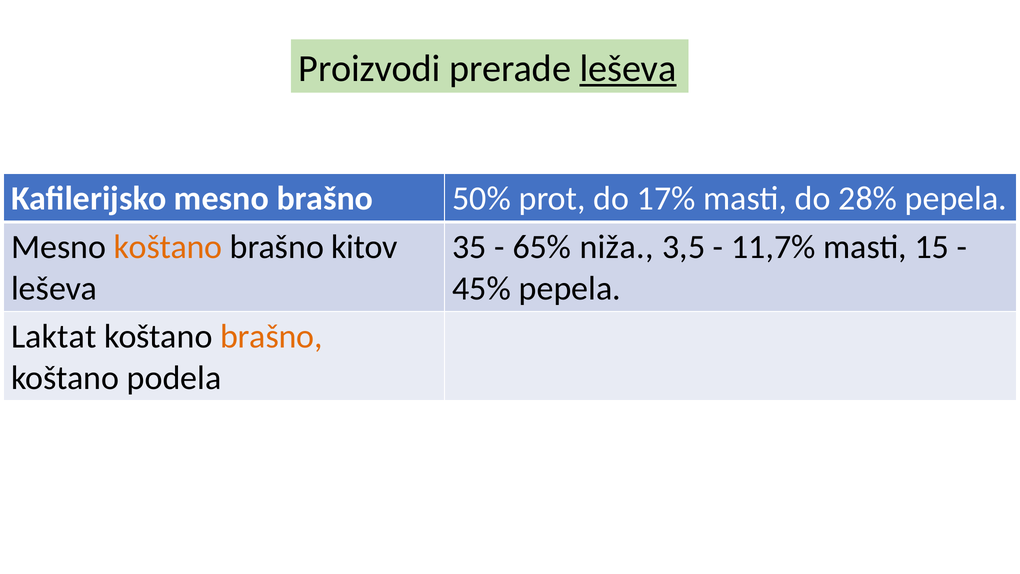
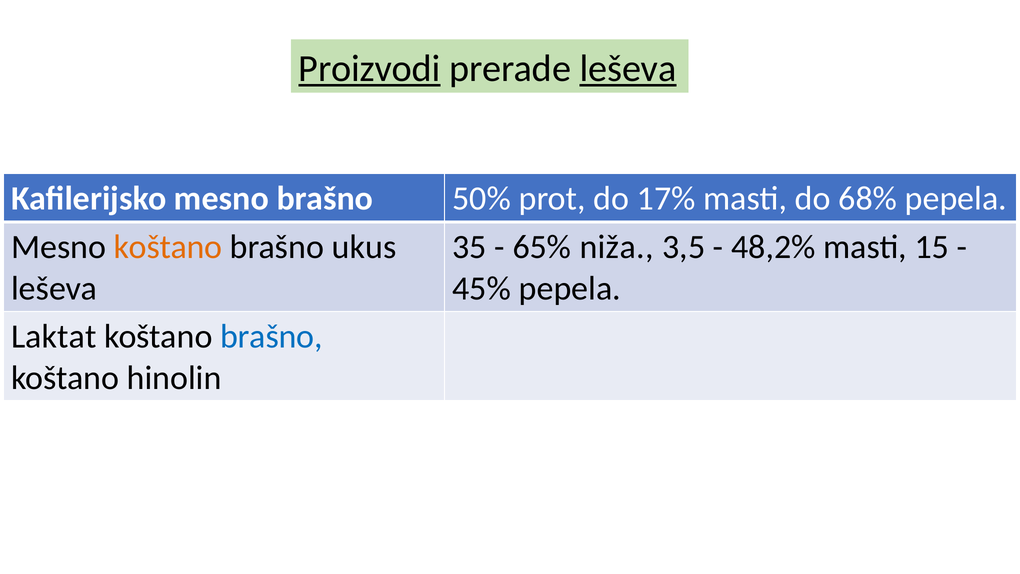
Proizvodi underline: none -> present (370, 69)
28%: 28% -> 68% (868, 198)
kitov: kitov -> ukus (364, 247)
11,7%: 11,7% -> 48,2% (773, 247)
brašno colour: orange -> blue (271, 336)
podela: podela -> hinolin (174, 378)
